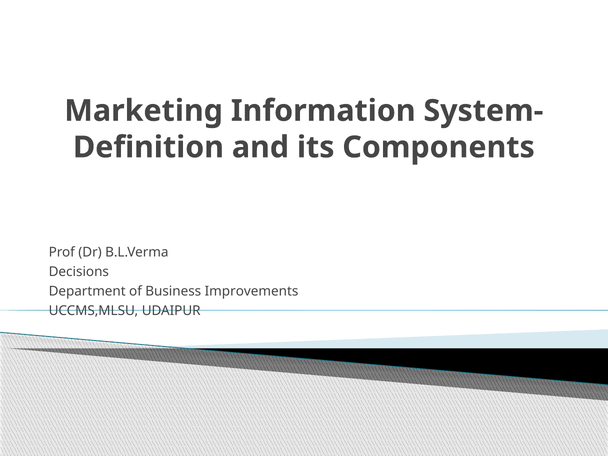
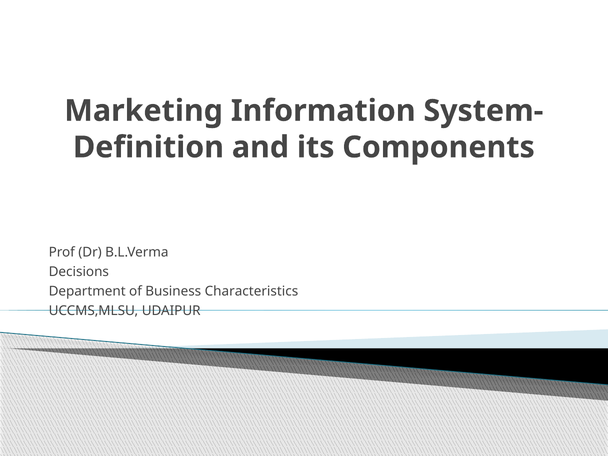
Improvements: Improvements -> Characteristics (251, 291)
